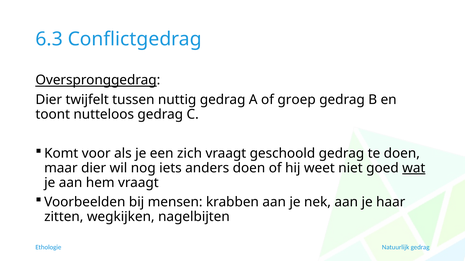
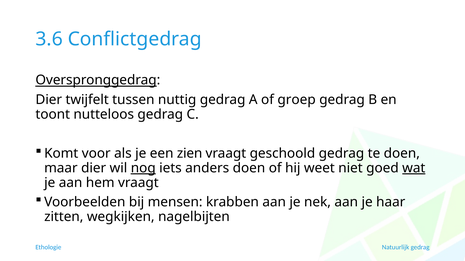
6.3: 6.3 -> 3.6 (49, 39)
zich: zich -> zien (190, 154)
nog underline: none -> present (143, 168)
